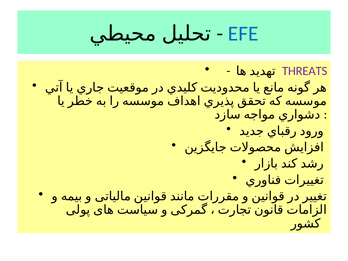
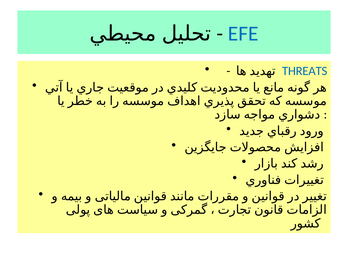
THREATS colour: purple -> blue (305, 71)
